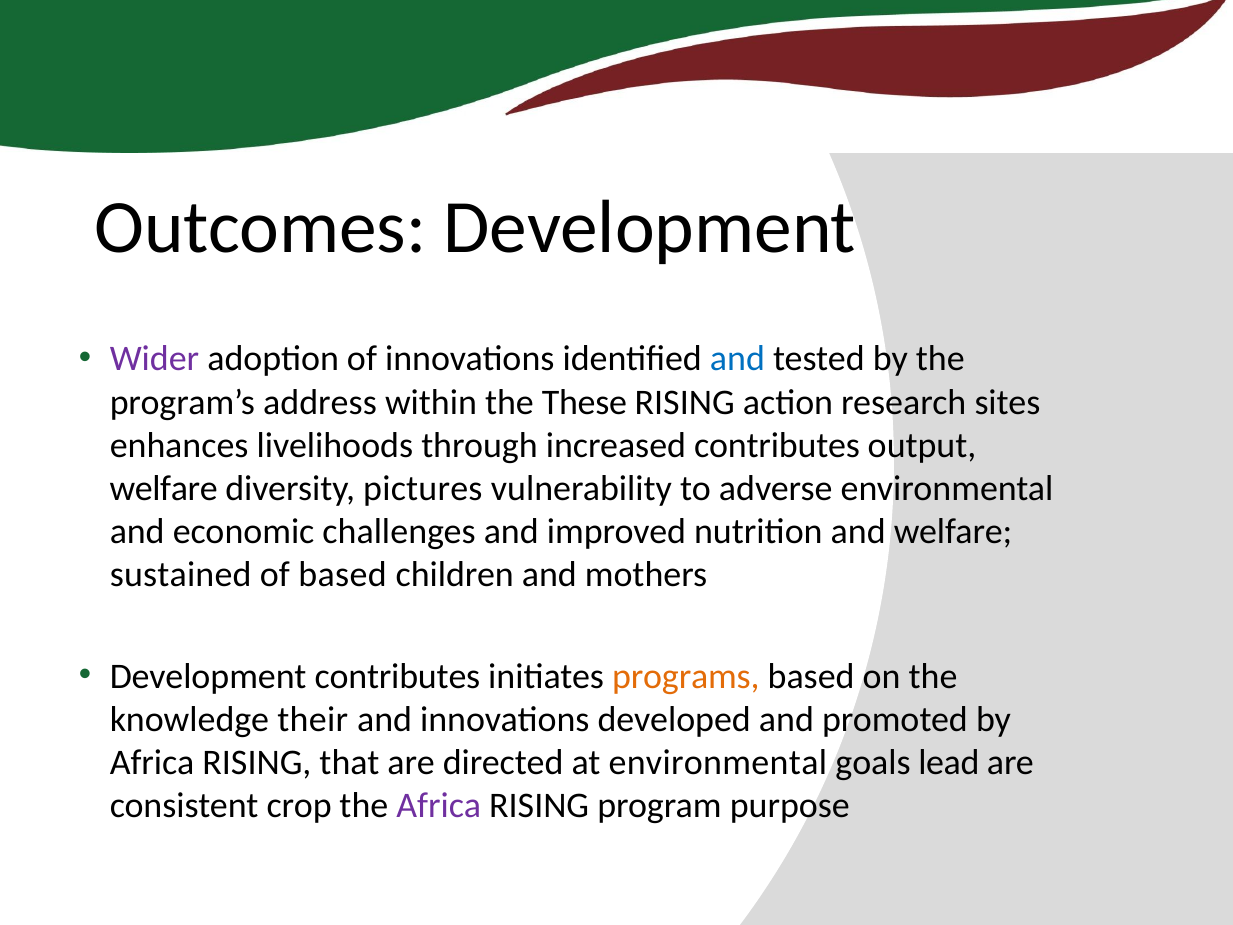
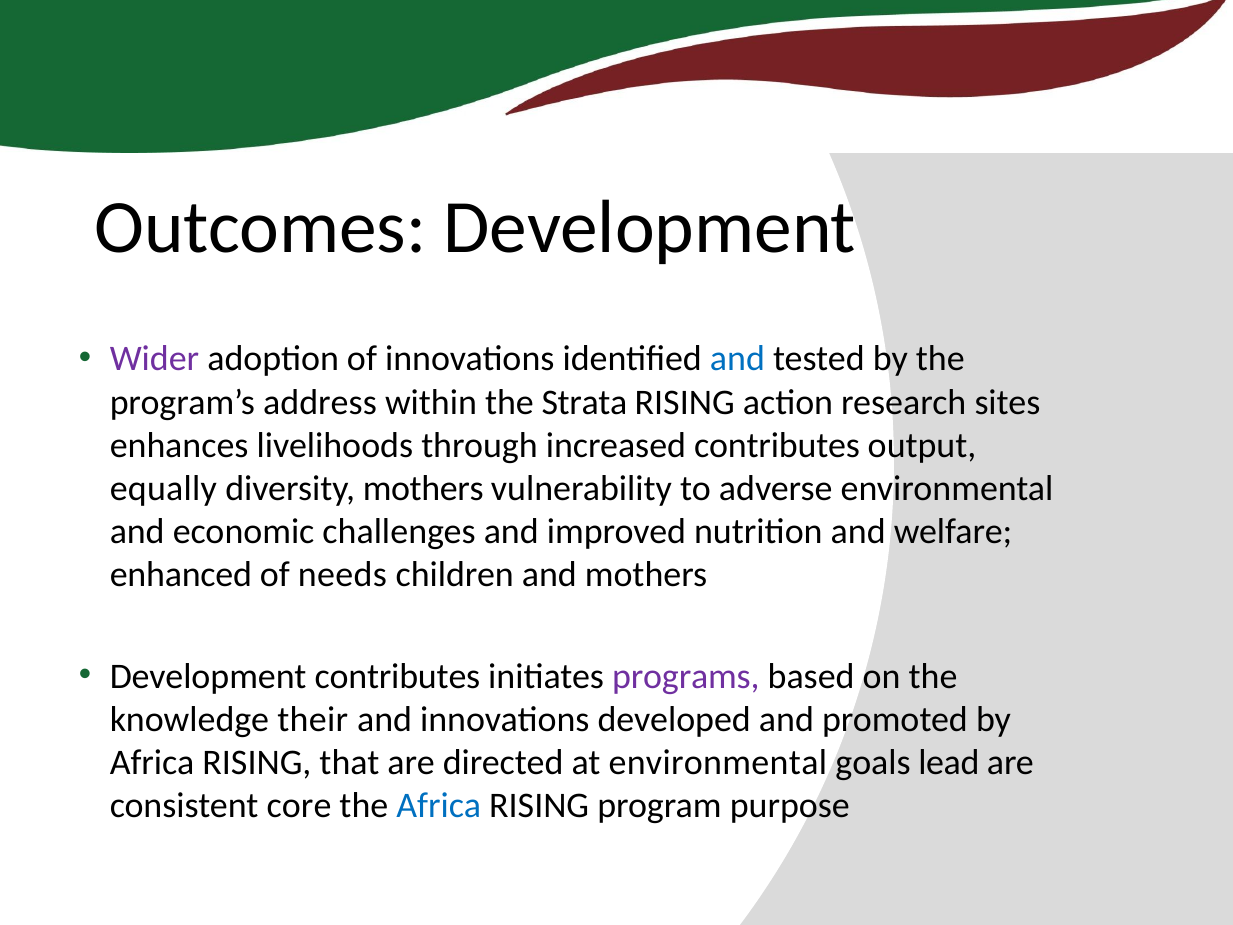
These: These -> Strata (584, 402)
welfare: welfare -> equally (163, 488)
diversity pictures: pictures -> mothers (423, 488)
sustained: sustained -> enhanced (181, 575)
of based: based -> needs (342, 575)
programs colour: orange -> purple (686, 676)
crop: crop -> core (299, 806)
Africa colour: purple -> blue (439, 806)
